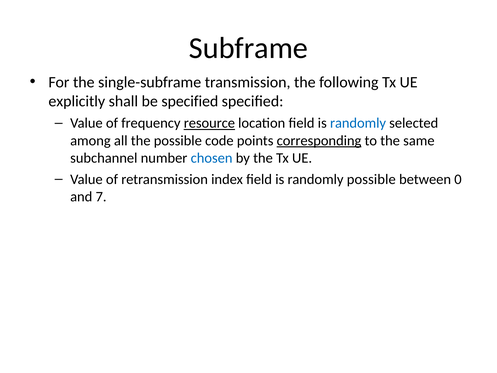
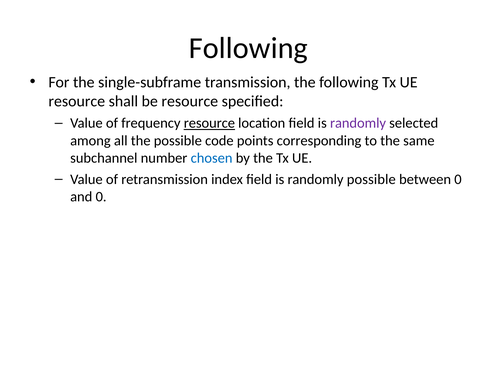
Subframe: Subframe -> Following (248, 48)
explicitly: explicitly -> resource (77, 101)
be specified: specified -> resource (190, 101)
randomly colour: blue -> purple (358, 123)
corresponding underline: present -> none (319, 140)
and 7: 7 -> 0 (101, 197)
